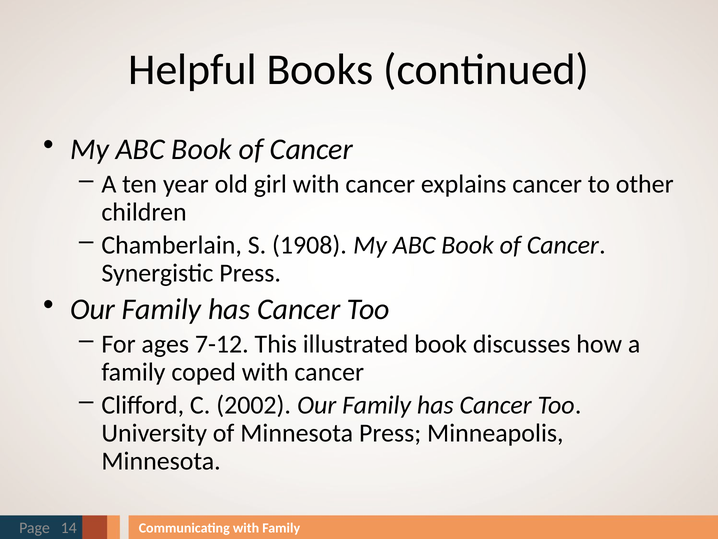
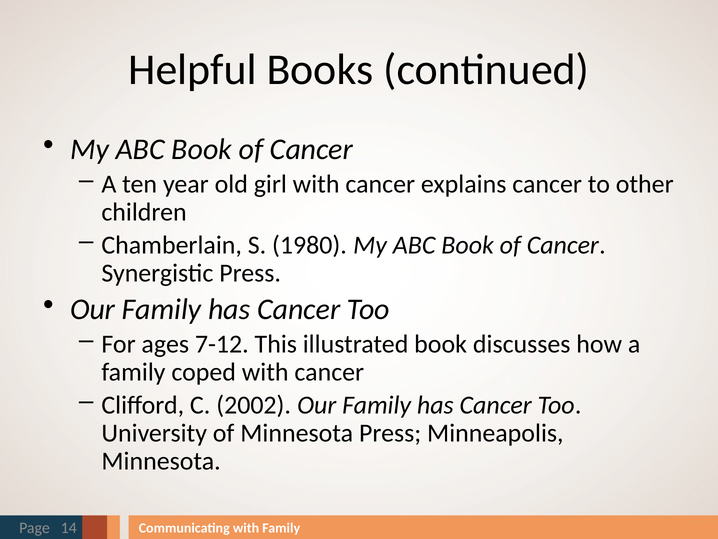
1908: 1908 -> 1980 (309, 245)
